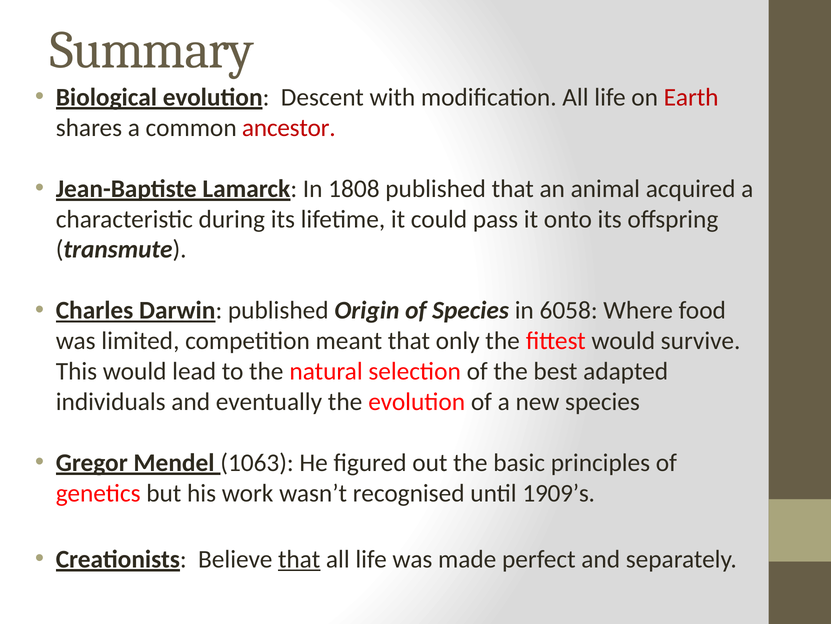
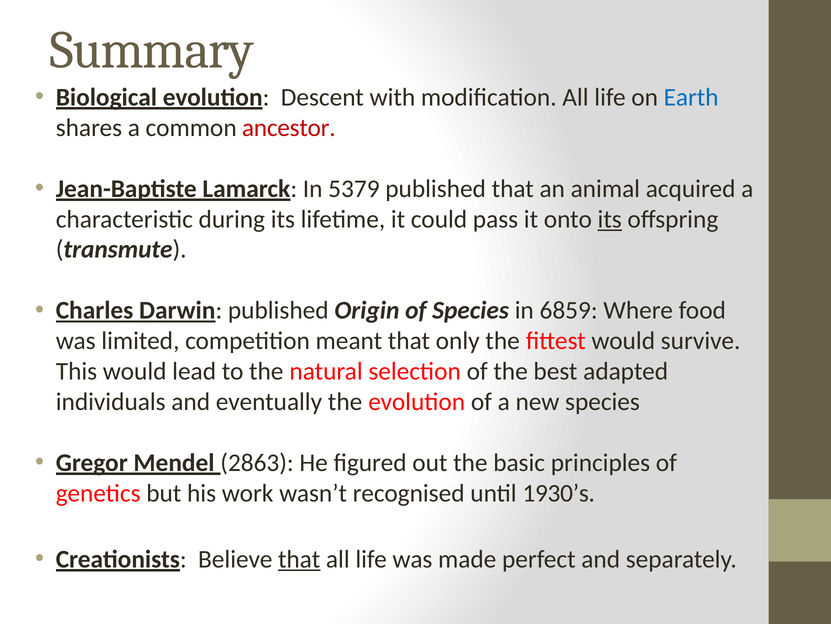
Earth colour: red -> blue (691, 97)
1808: 1808 -> 5379 (354, 188)
its underline: none -> present (610, 219)
6058: 6058 -> 6859 (569, 310)
1063: 1063 -> 2863 (257, 462)
1909’s: 1909’s -> 1930’s (559, 493)
